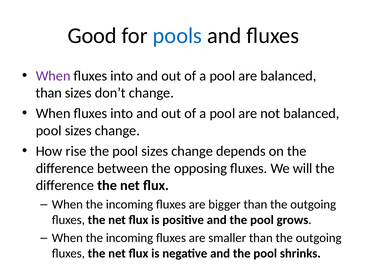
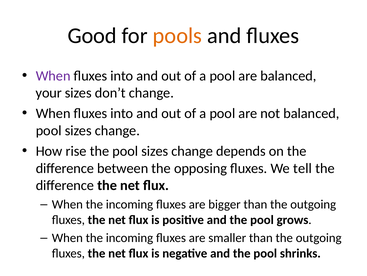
pools colour: blue -> orange (177, 36)
than: than -> your (49, 93)
will: will -> tell (303, 168)
